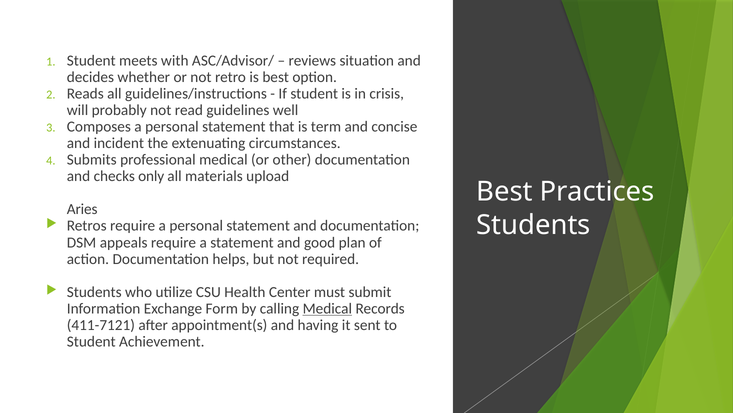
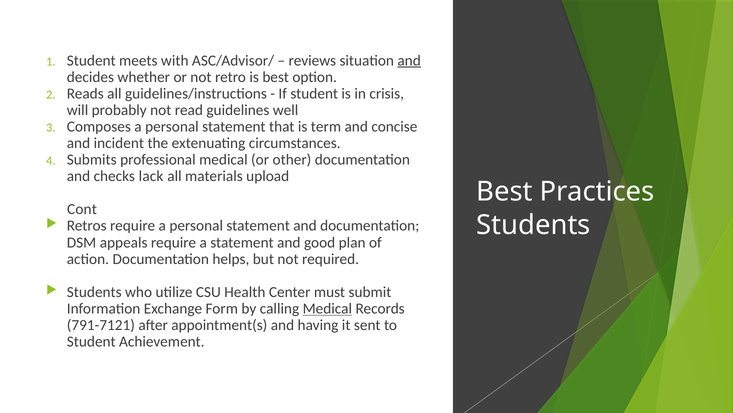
and underline: none -> present (409, 60)
only: only -> lack (151, 176)
Aries: Aries -> Cont (82, 209)
411-7121: 411-7121 -> 791-7121 (101, 325)
